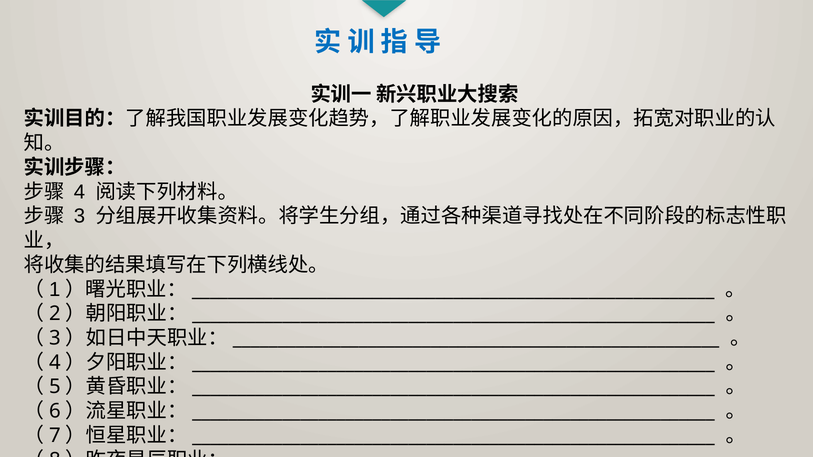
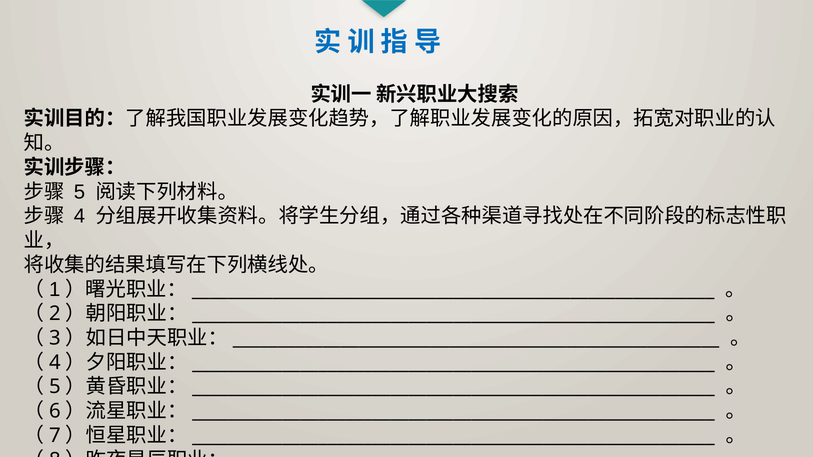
4: 4 -> 5 (79, 192)
3: 3 -> 4 (79, 216)
